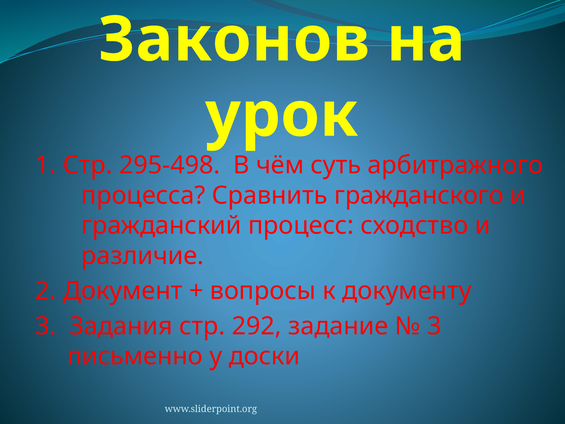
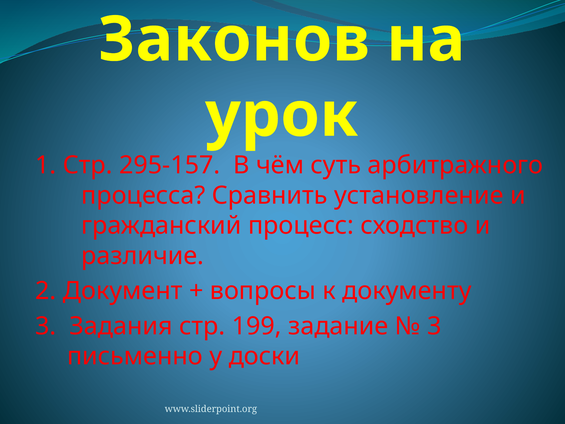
295-498: 295-498 -> 295-157 (170, 165)
гражданского: гражданского -> установление (419, 195)
292: 292 -> 199 (257, 326)
